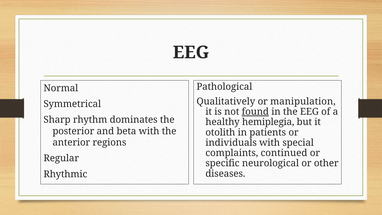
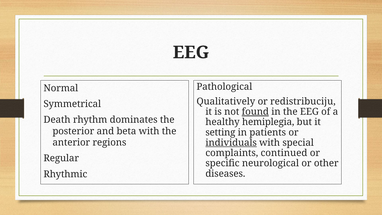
manipulation: manipulation -> redistribuciju (303, 101)
Sharp: Sharp -> Death (57, 120)
otolith: otolith -> setting (220, 132)
individuals underline: none -> present (231, 143)
